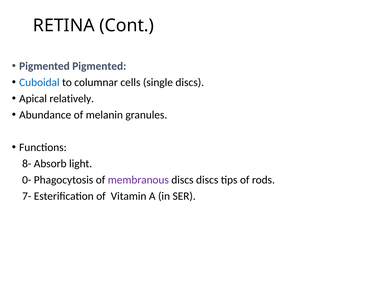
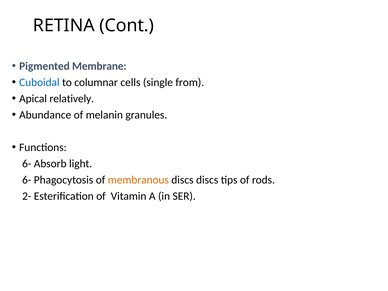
Pigmented Pigmented: Pigmented -> Membrane (99, 66)
single discs: discs -> from (190, 82)
8-: 8- -> 6- (27, 164)
0-: 0- -> 6- (27, 180)
membranous colour: purple -> orange (138, 180)
7-: 7- -> 2- (27, 196)
